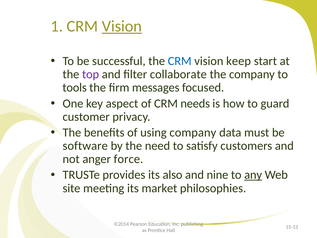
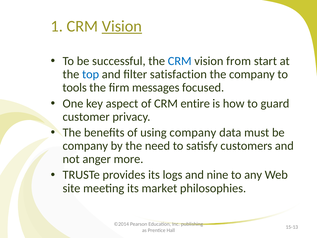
keep: keep -> from (239, 61)
top colour: purple -> blue (91, 74)
collaborate: collaborate -> satisfaction (178, 74)
needs: needs -> entire (195, 103)
software: software -> company (85, 146)
force: force -> more (129, 159)
also: also -> logs (173, 175)
any underline: present -> none (253, 175)
